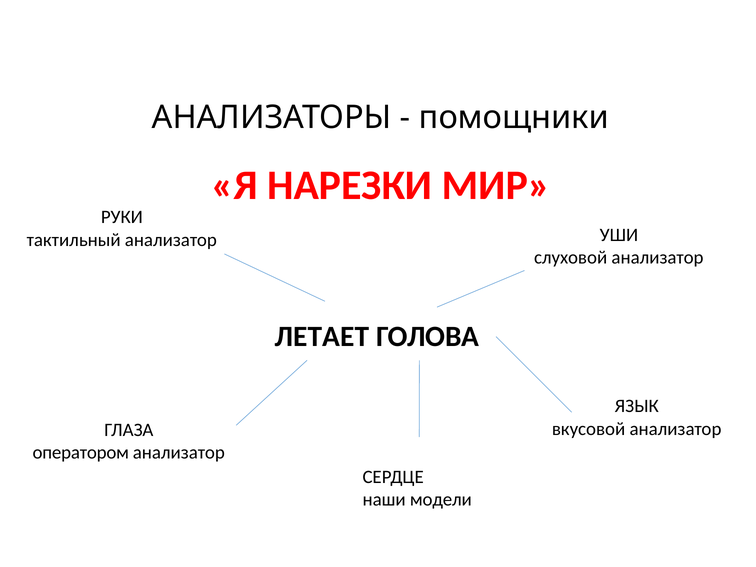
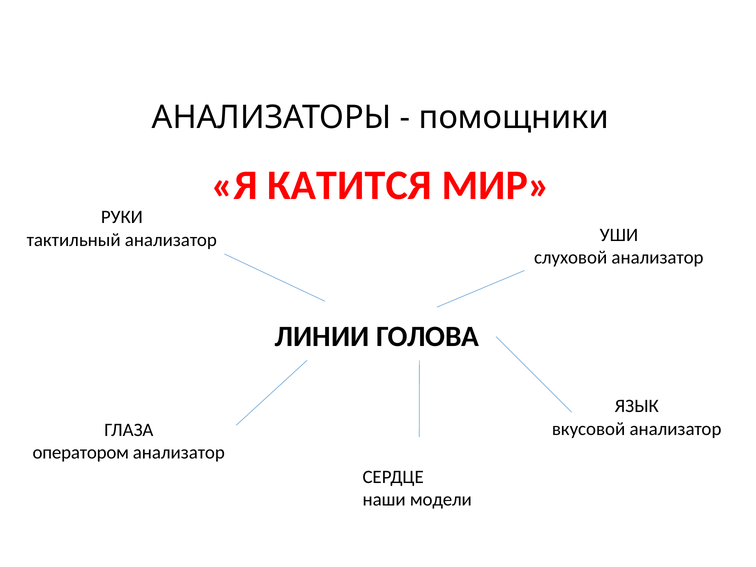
НАРЕЗКИ: НАРЕЗКИ -> КАТИТСЯ (350, 185)
ЛЕТАЕТ: ЛЕТАЕТ -> ЛИНИИ (322, 336)
